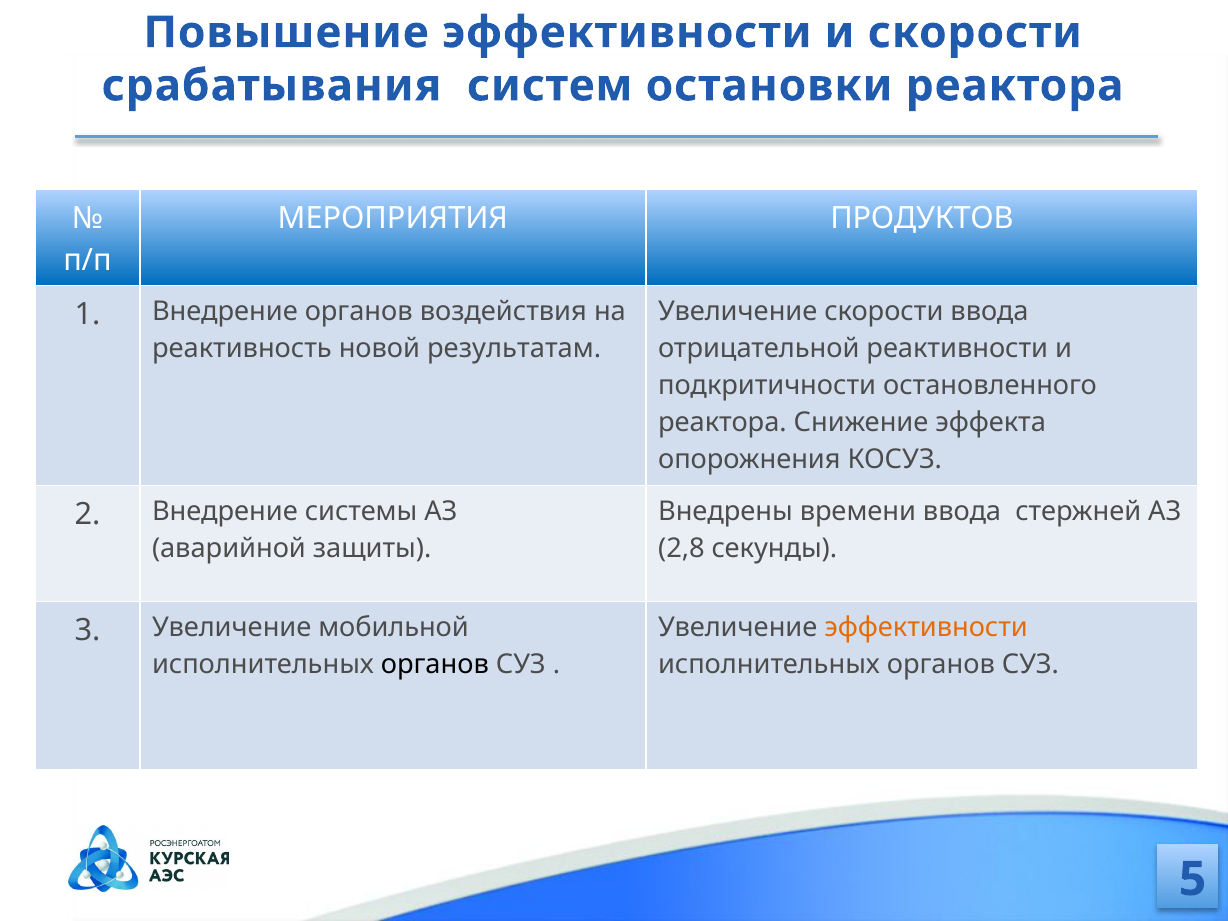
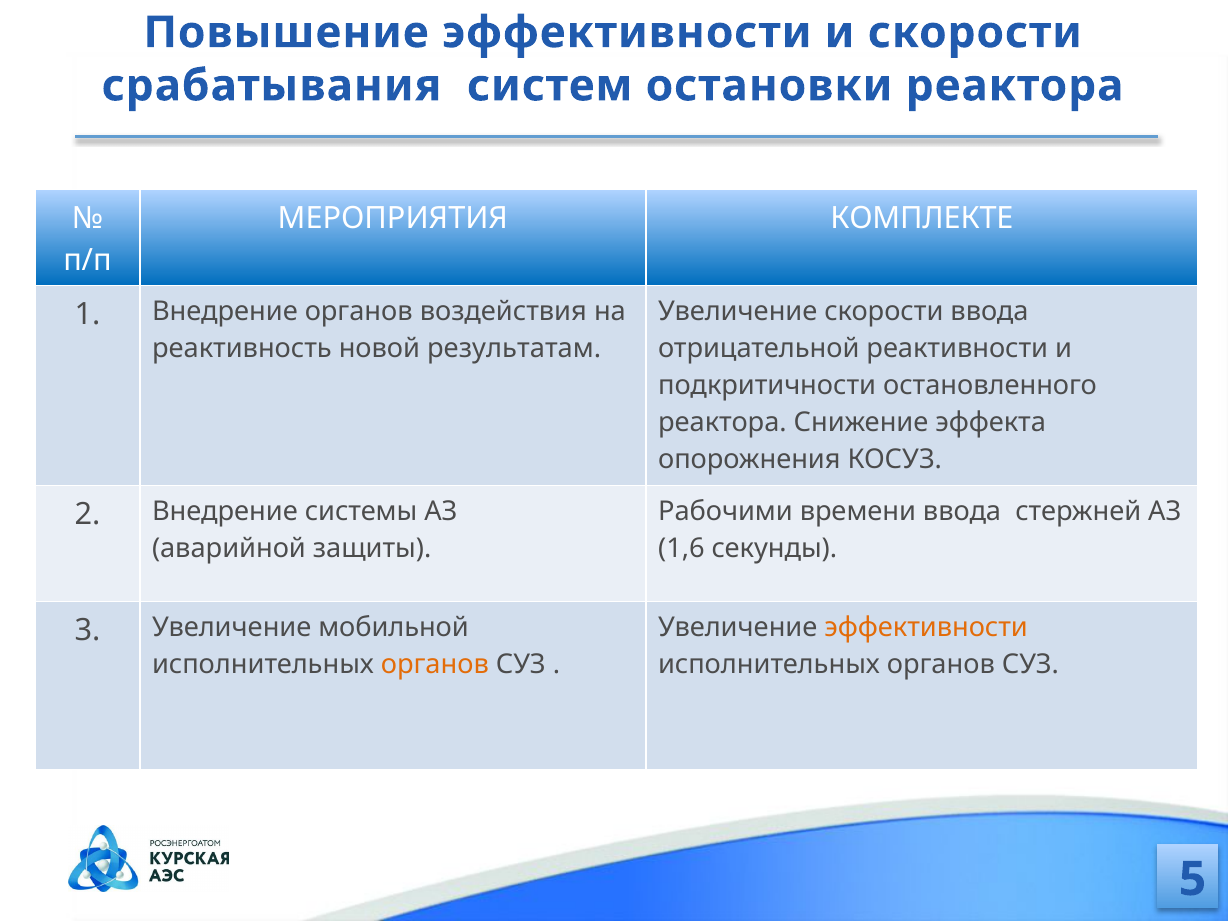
ПРОДУКТОВ: ПРОДУКТОВ -> КОМПЛЕКТЕ (922, 218)
Внедрены: Внедрены -> Рабочими (725, 511)
2,8: 2,8 -> 1,6 (681, 548)
органов colour: black -> orange (435, 665)
